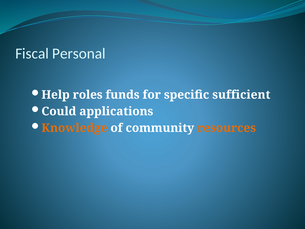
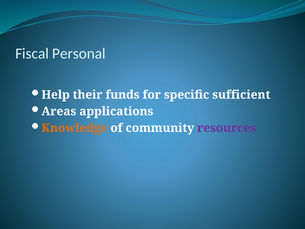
roles: roles -> their (88, 95)
Could: Could -> Areas (59, 111)
resources colour: orange -> purple (227, 128)
